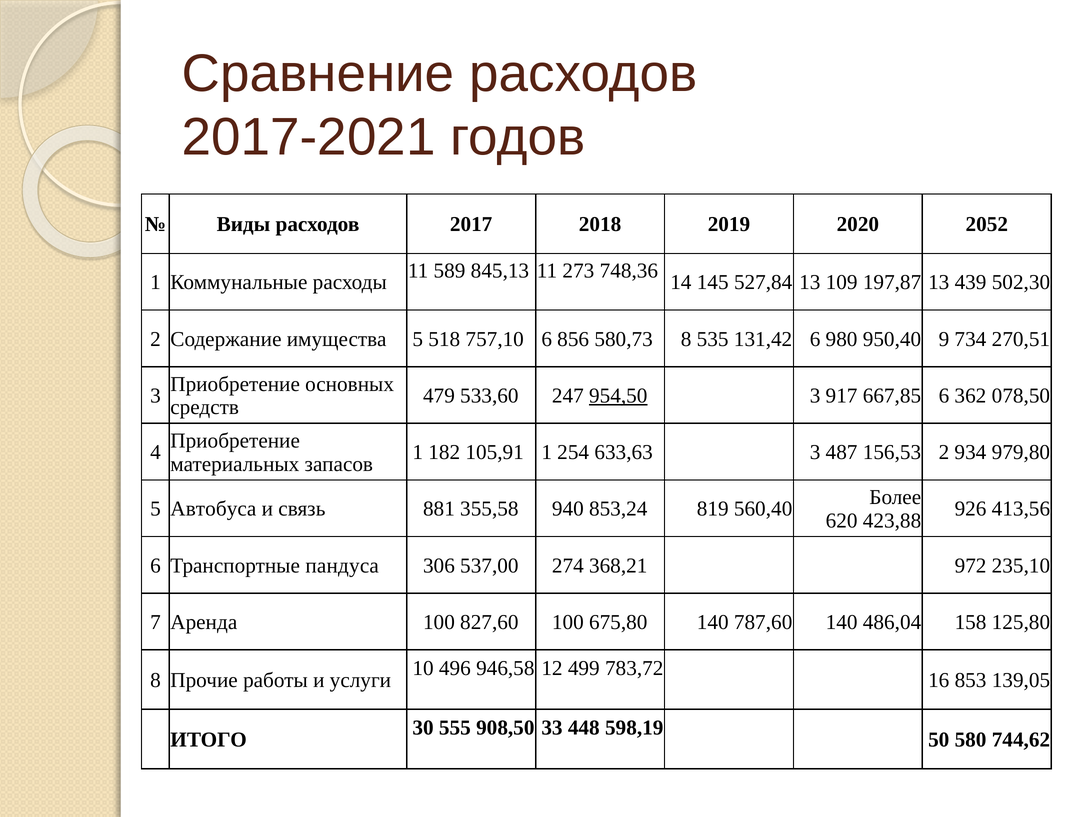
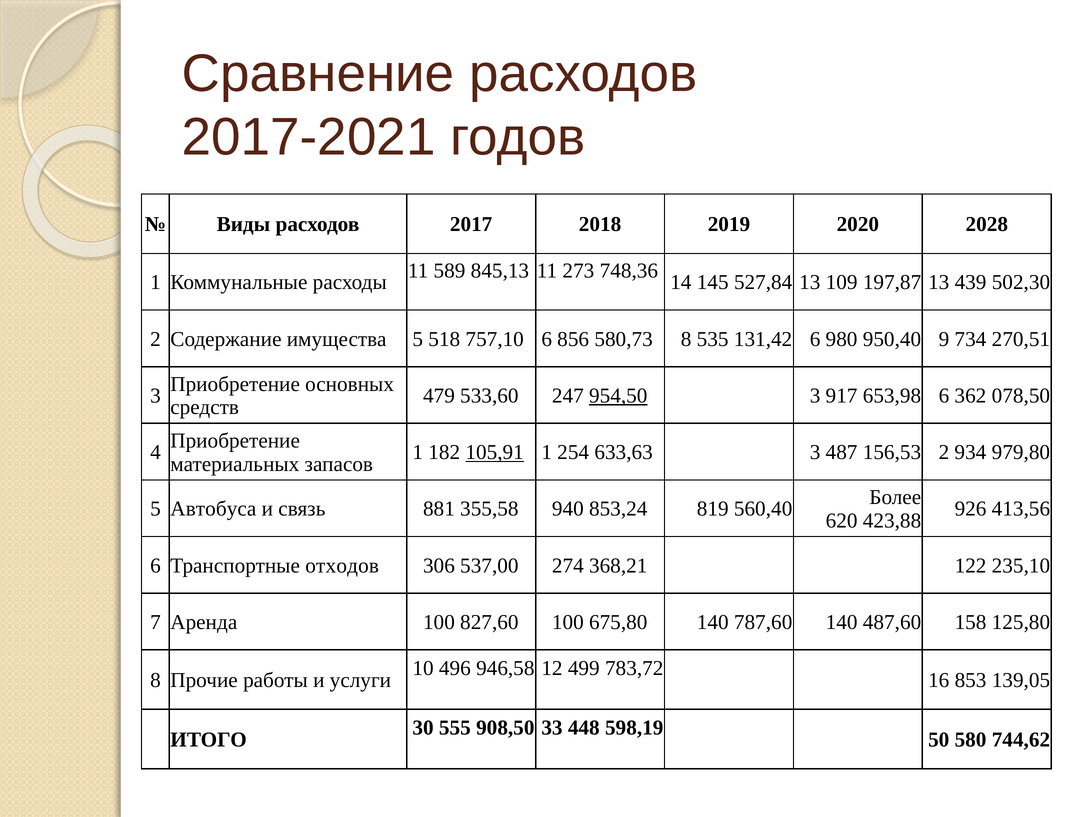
2052: 2052 -> 2028 (987, 225)
667,85: 667,85 -> 653,98 (892, 396)
105,91 underline: none -> present (495, 453)
пандуса: пандуса -> отходов (342, 566)
972: 972 -> 122 (971, 566)
486,04: 486,04 -> 487,60 (892, 623)
